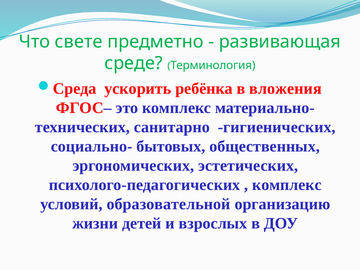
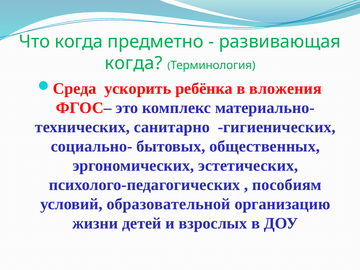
Что свете: свете -> когда (79, 42)
среде: среде -> когда (134, 63)
комплекс: комплекс -> пособиям (287, 185)
